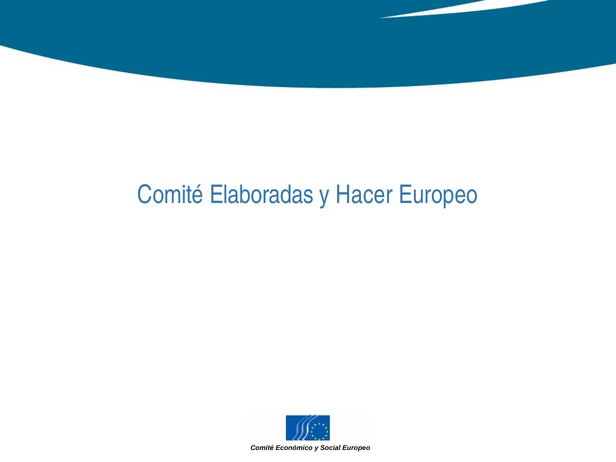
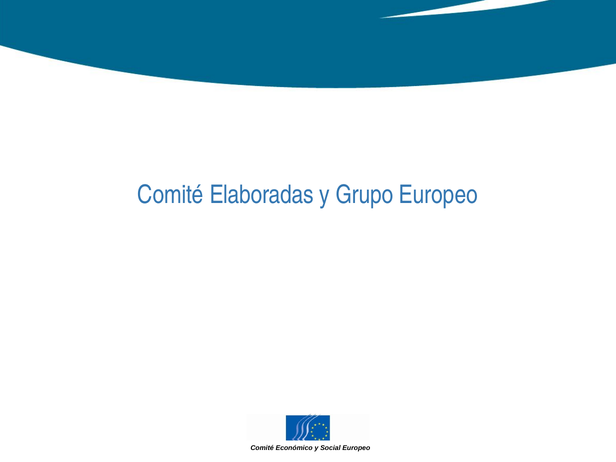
Hacer: Hacer -> Grupo (364, 195)
